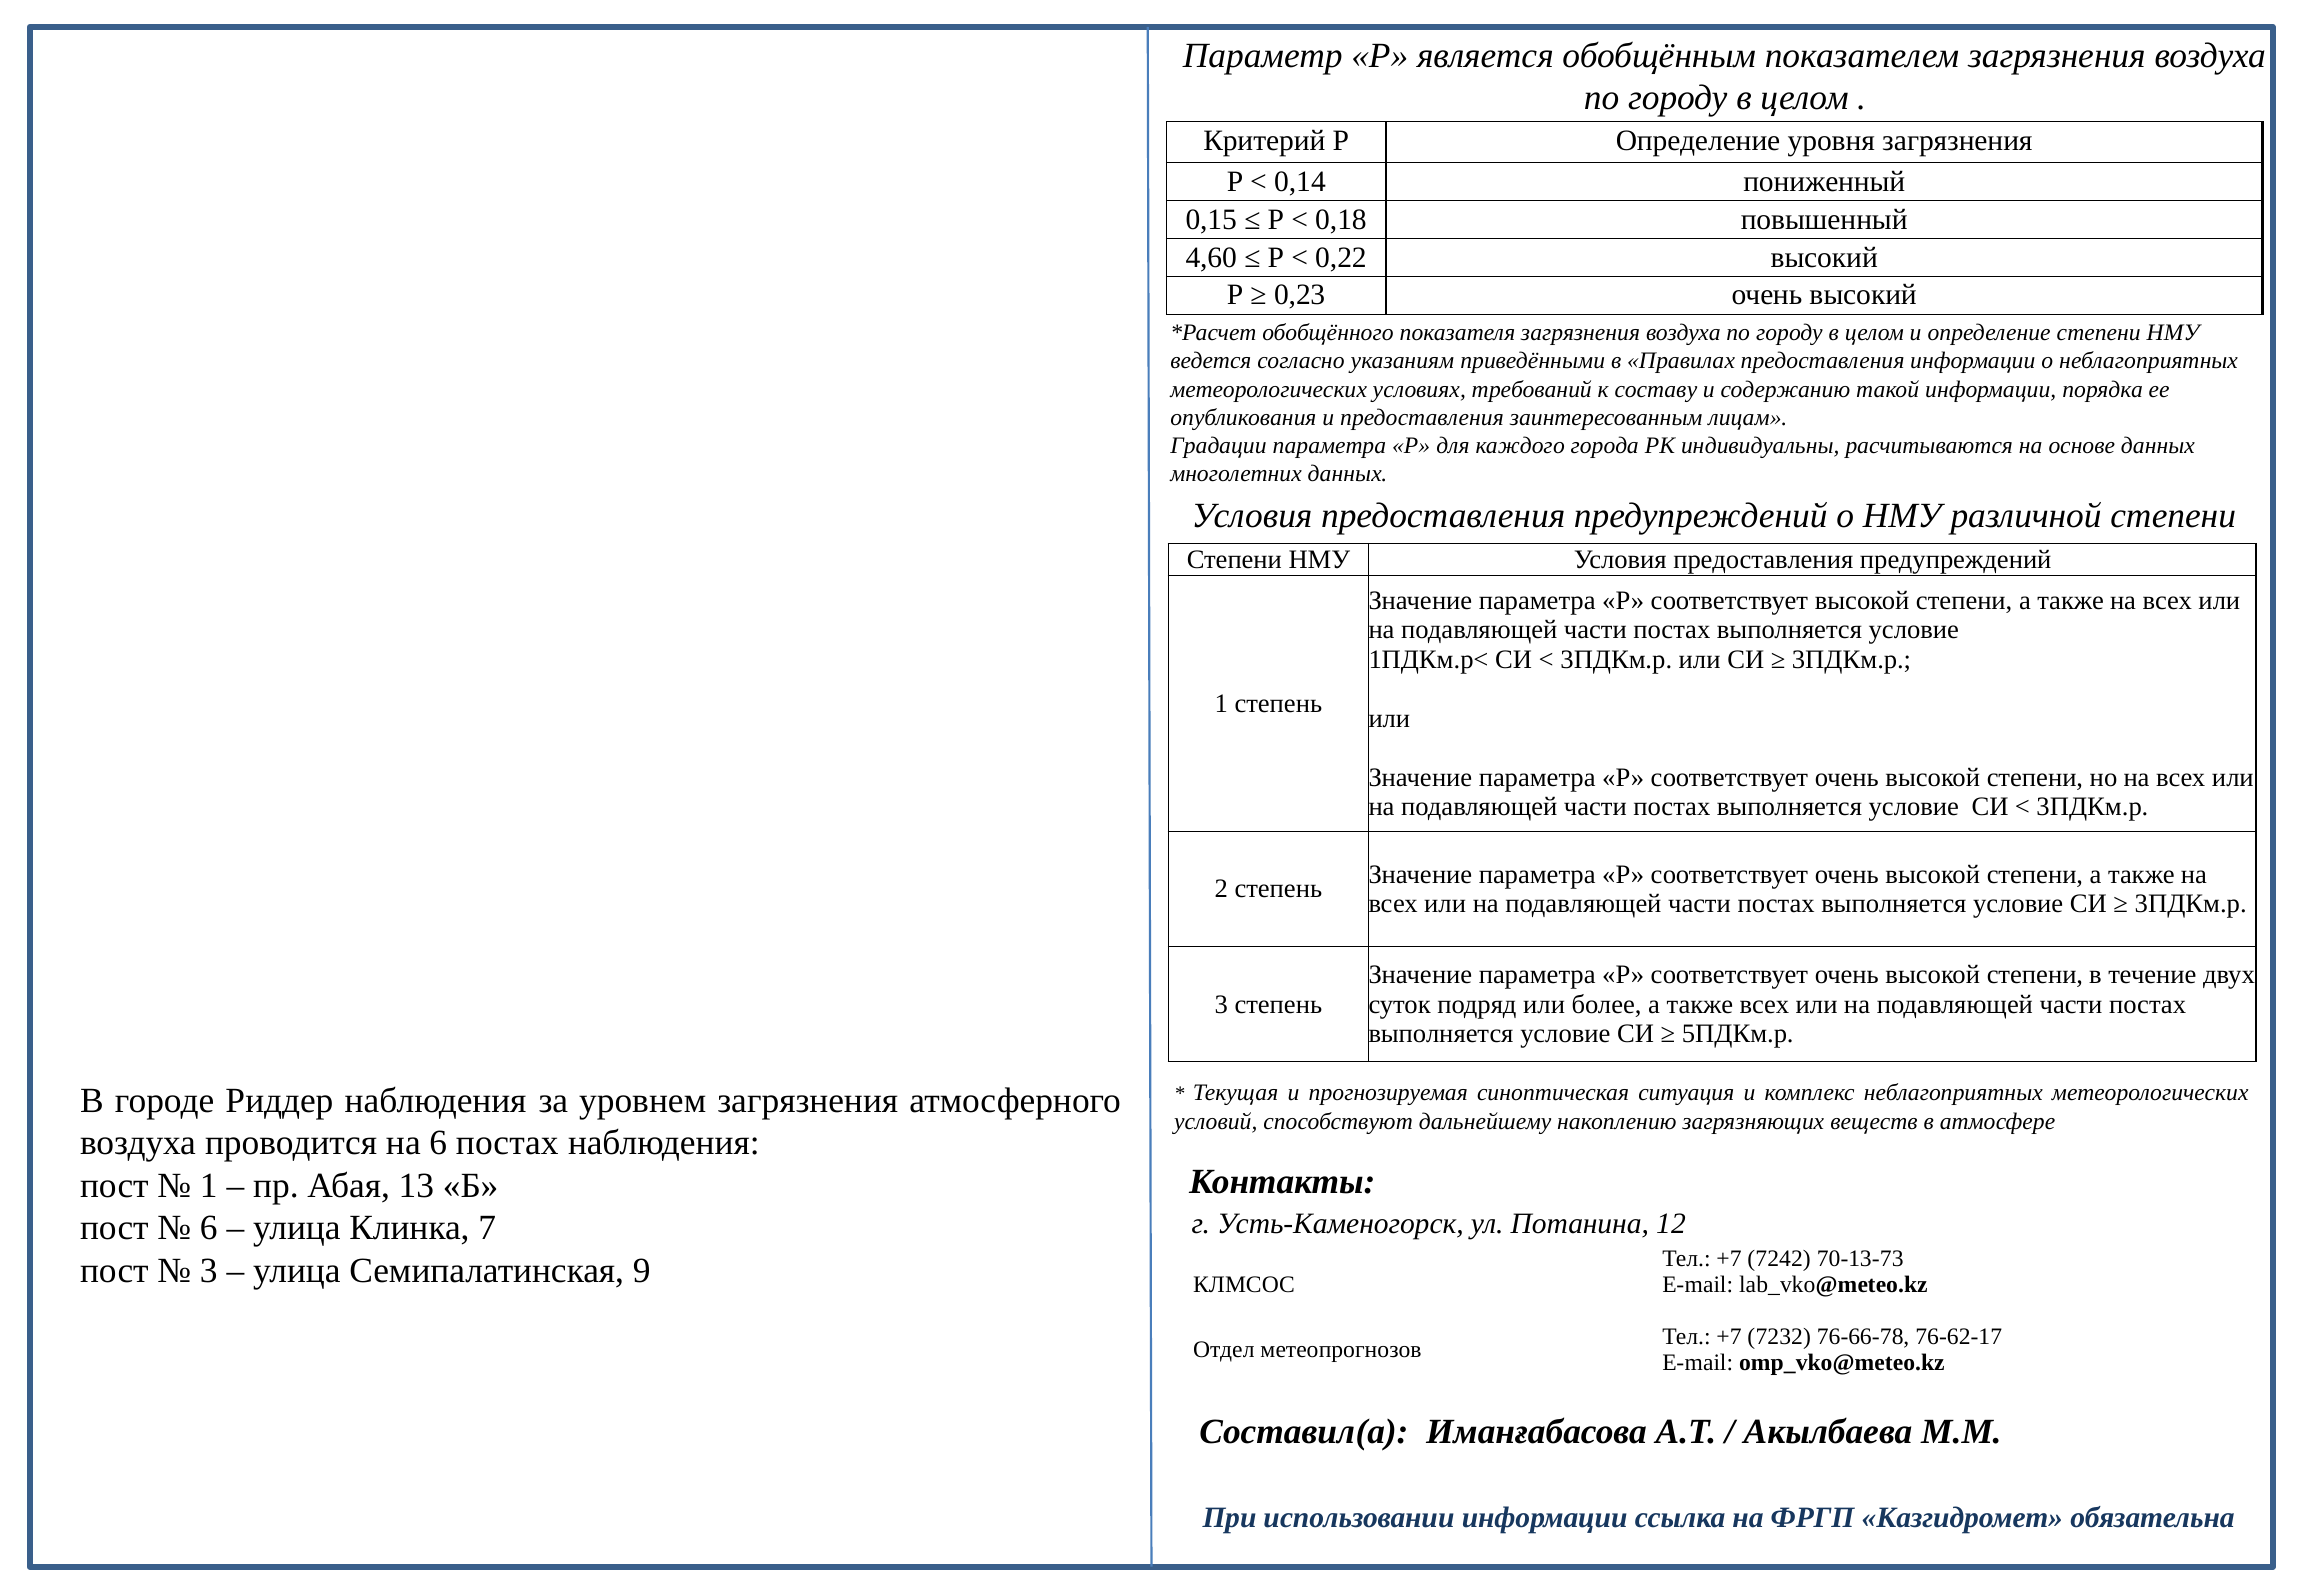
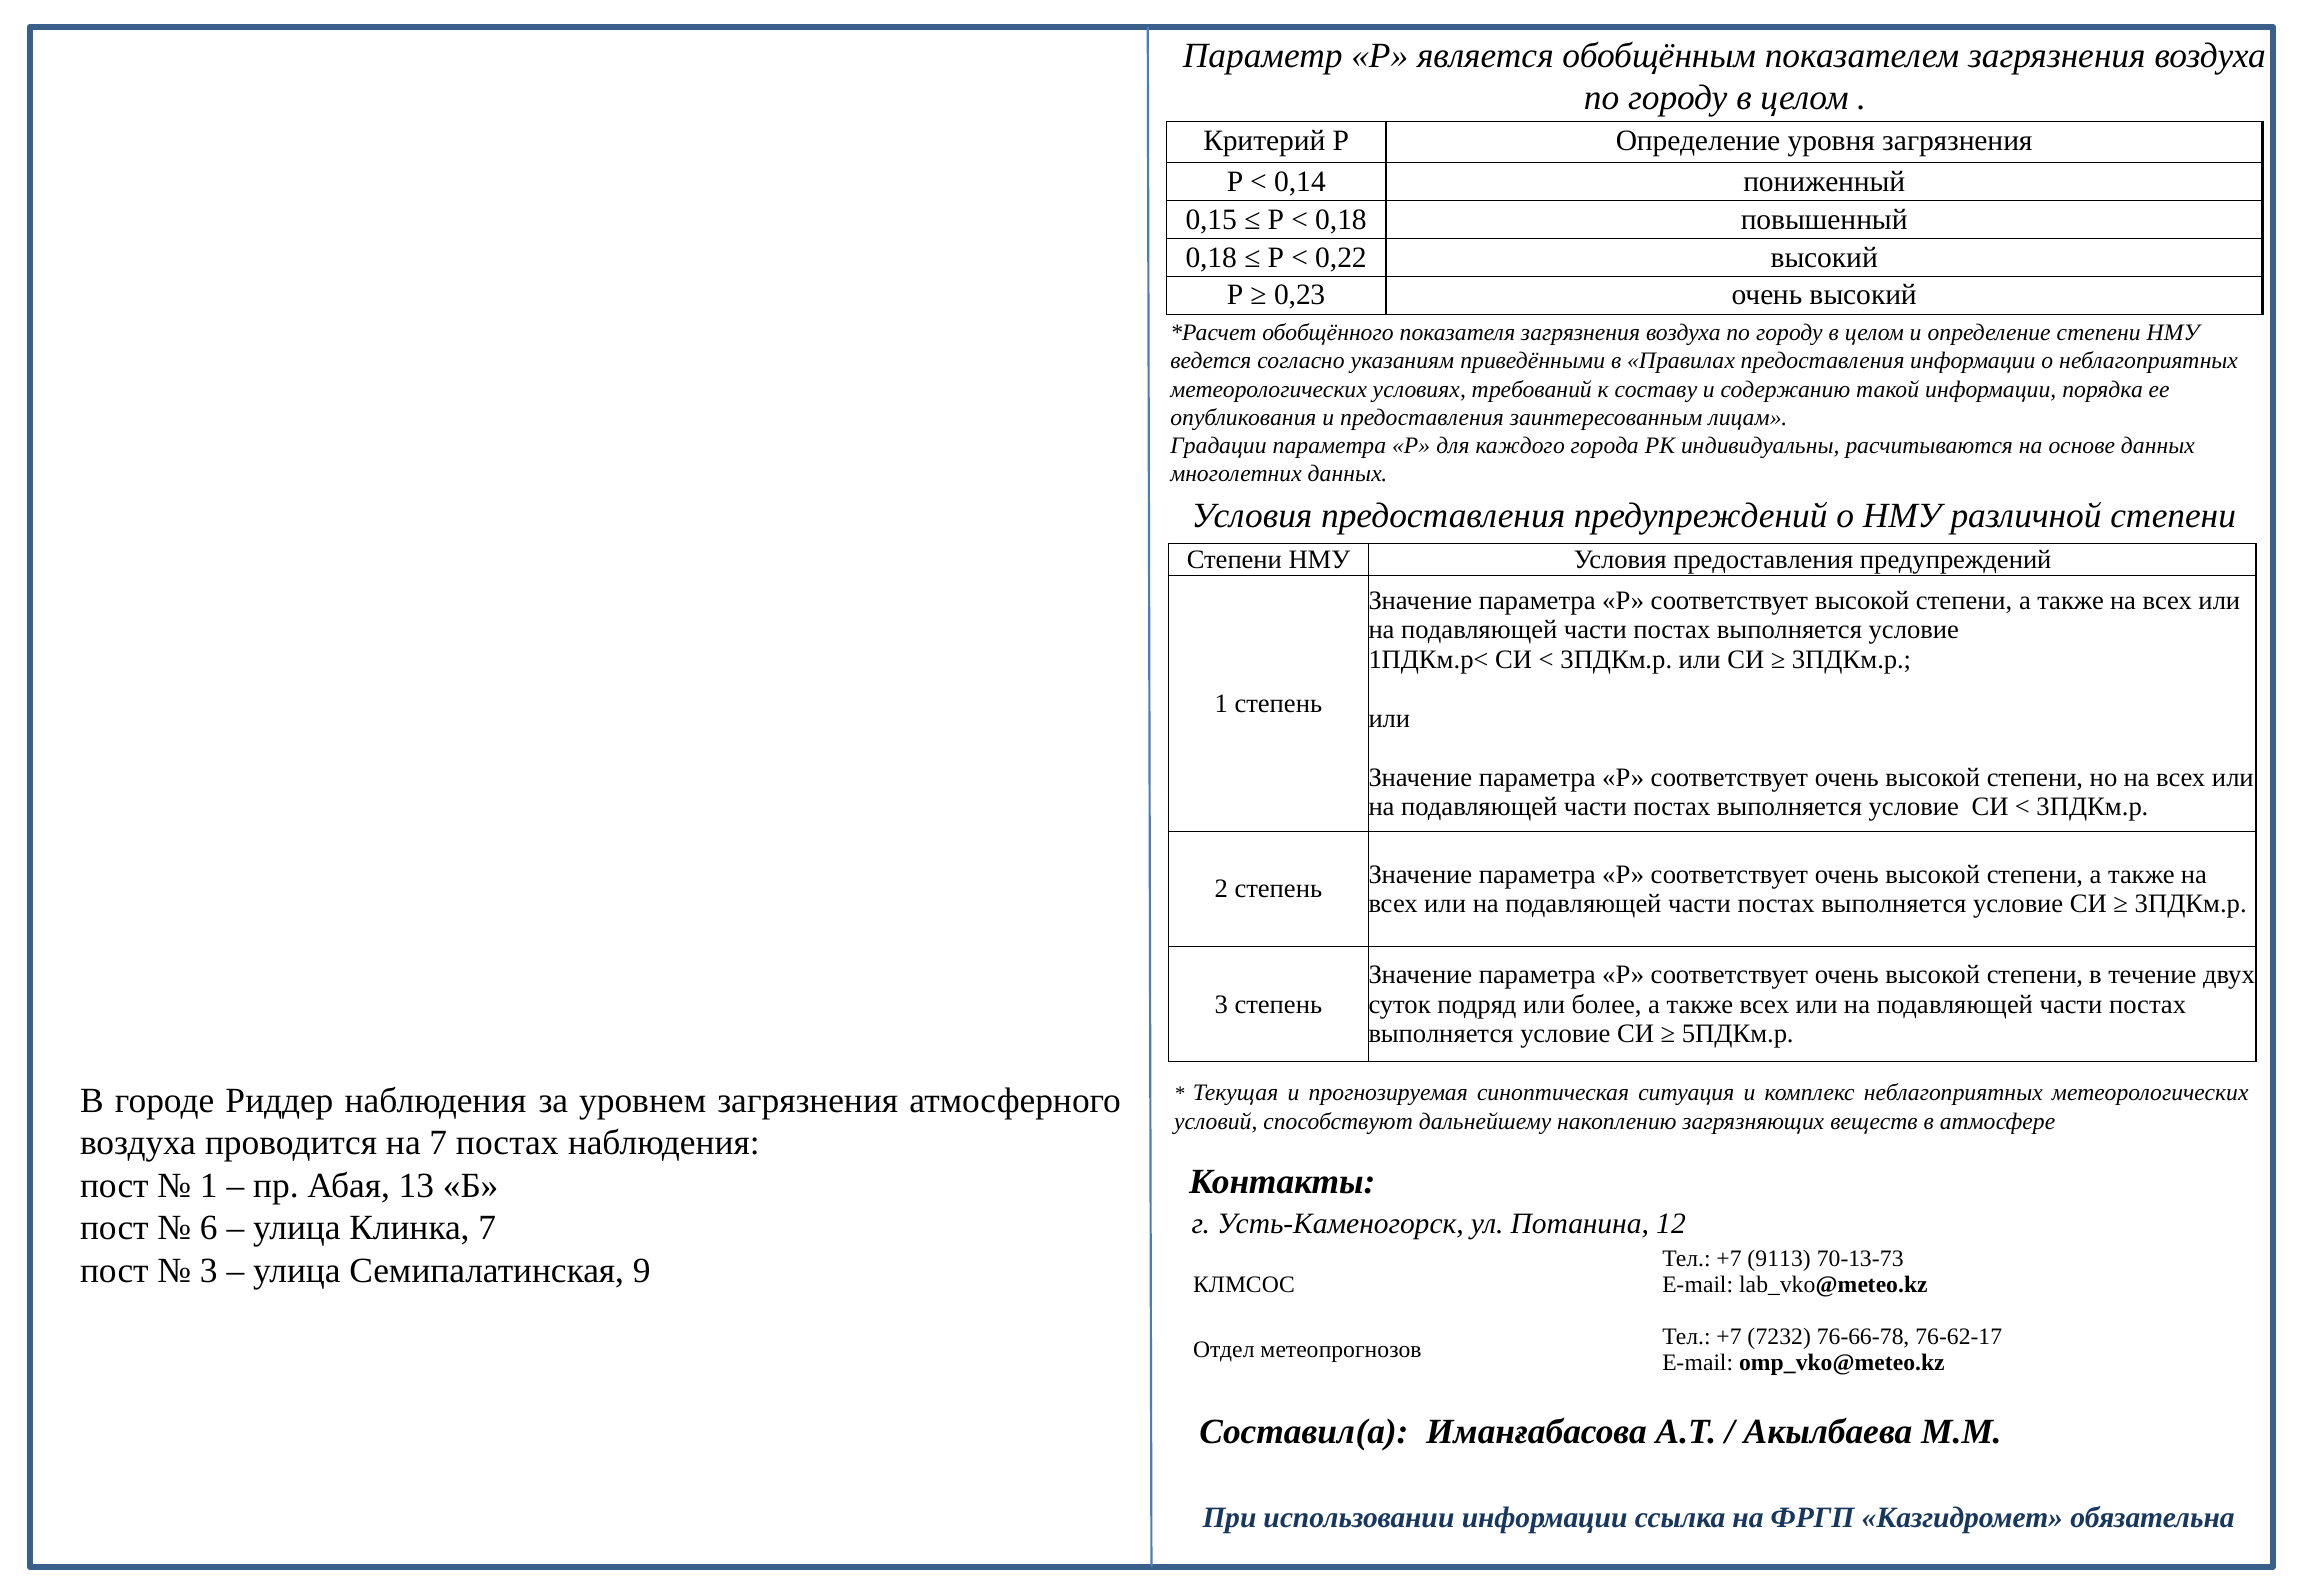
4,60: 4,60 -> 0,18 (1211, 257)
на 6: 6 -> 7 (438, 1143)
7242: 7242 -> 9113 (1779, 1259)
